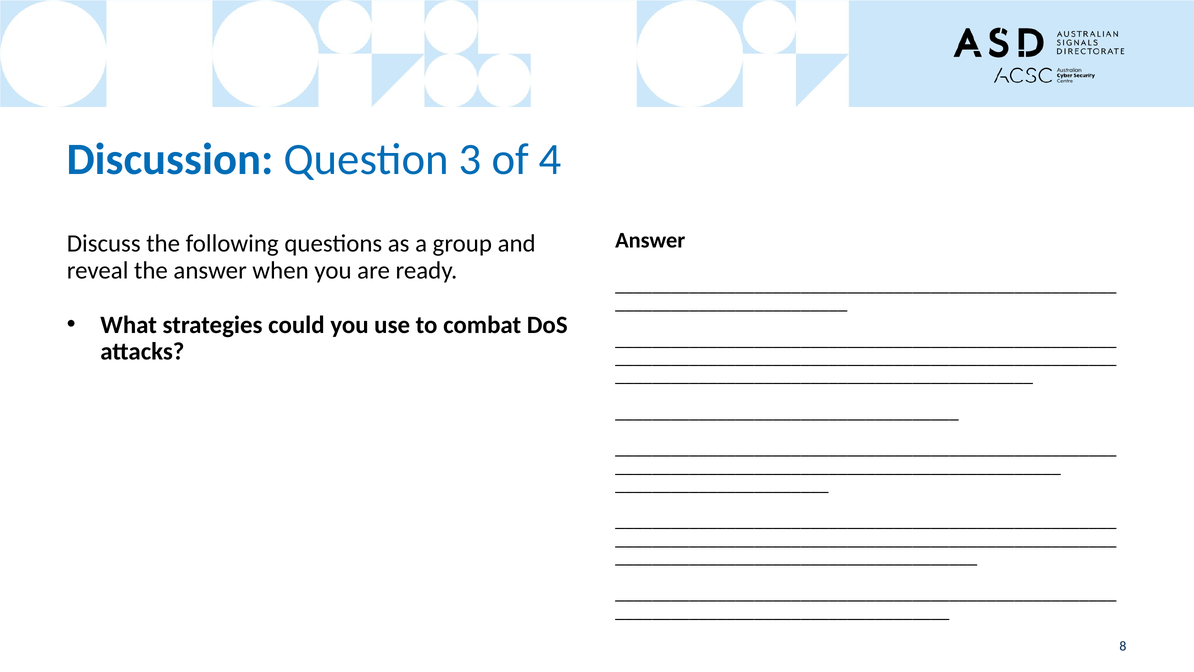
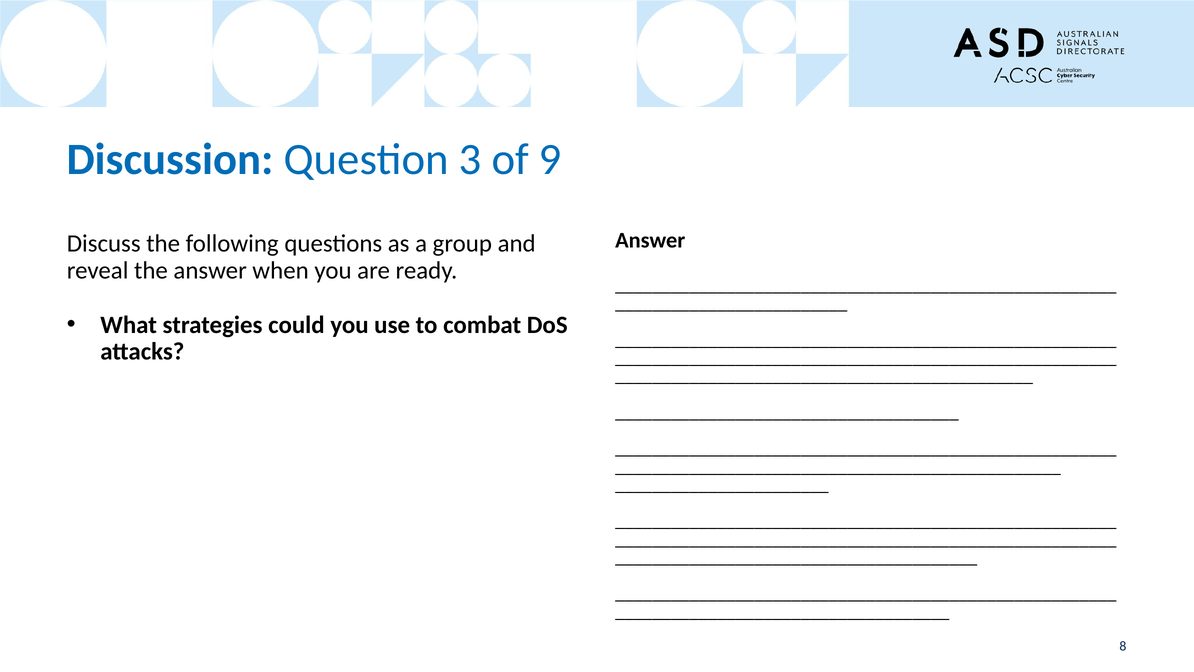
4: 4 -> 9 (550, 159)
